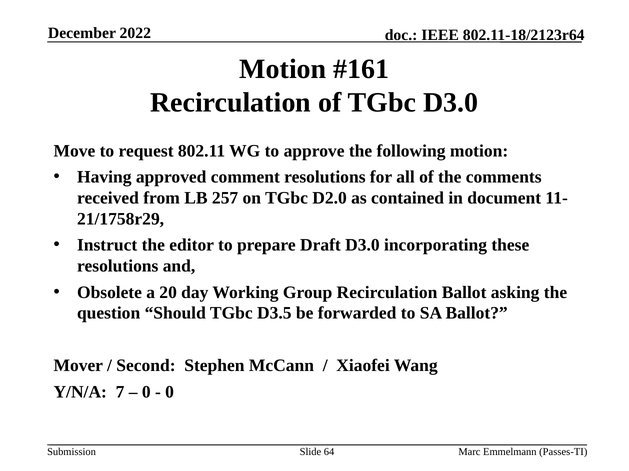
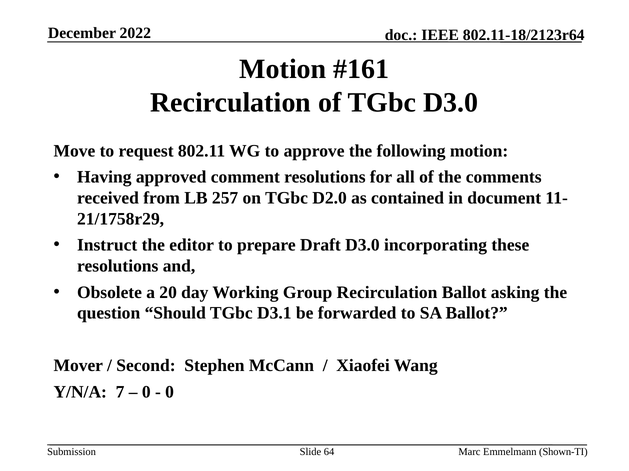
D3.5: D3.5 -> D3.1 (274, 314)
Passes-TI: Passes-TI -> Shown-TI (563, 452)
